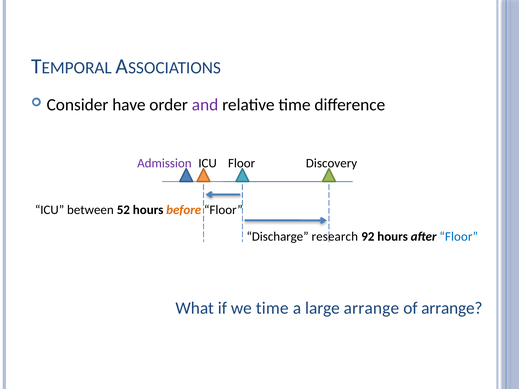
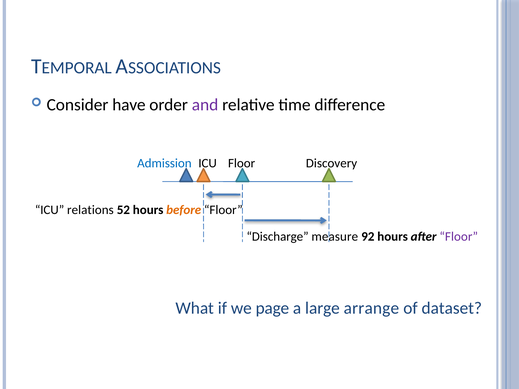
Admission colour: purple -> blue (164, 163)
between: between -> relations (90, 210)
research: research -> measure (335, 237)
Floor colour: blue -> purple (459, 237)
we time: time -> page (272, 308)
of arrange: arrange -> dataset (452, 308)
